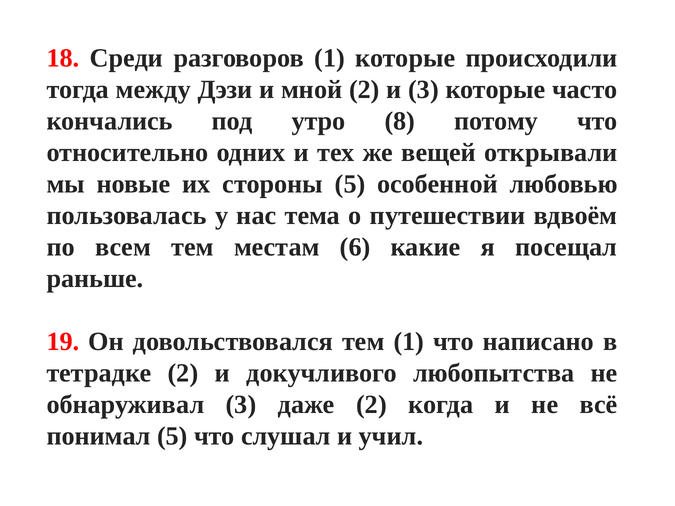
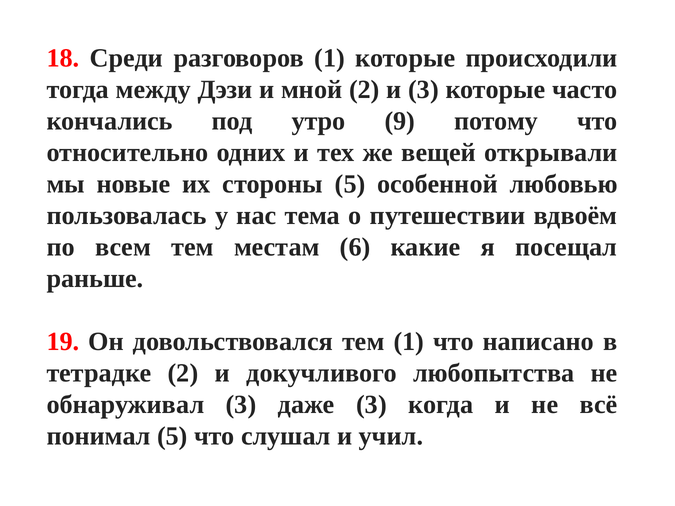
8: 8 -> 9 (400, 121)
даже 2: 2 -> 3 (372, 405)
